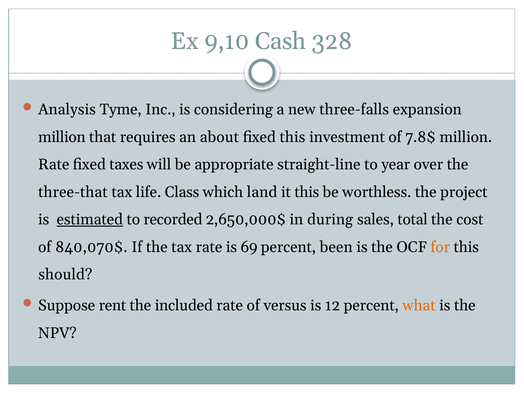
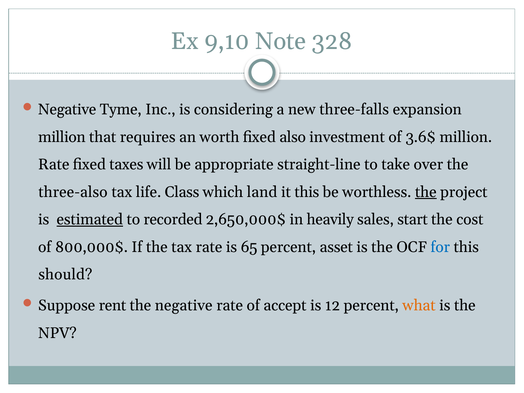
Cash: Cash -> Note (281, 41)
Analysis: Analysis -> Negative (67, 109)
about: about -> worth (220, 137)
fixed this: this -> also (293, 137)
7.8$: 7.8$ -> 3.6$ (421, 137)
year: year -> take (396, 164)
three-that: three-that -> three-also (73, 192)
the underline: none -> present (426, 192)
during: during -> heavily (330, 219)
total: total -> start (413, 219)
840,070$: 840,070$ -> 800,000$ (91, 247)
69: 69 -> 65 (249, 247)
been: been -> asset (336, 247)
for colour: orange -> blue (440, 247)
the included: included -> negative (184, 305)
versus: versus -> accept (285, 305)
